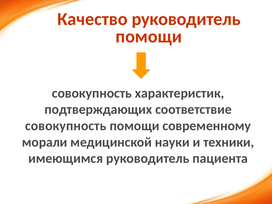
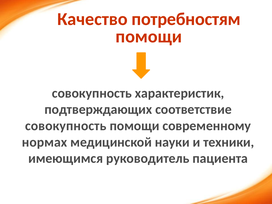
Качество руководитель: руководитель -> потребностям (186, 19)
морали: морали -> нормах (45, 142)
